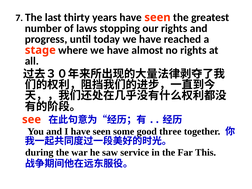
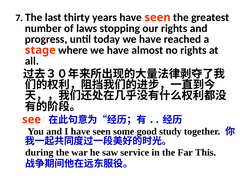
three: three -> study (170, 132)
